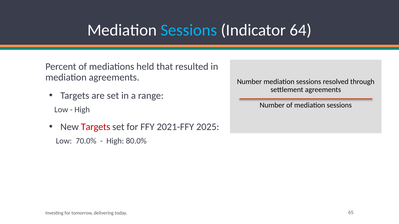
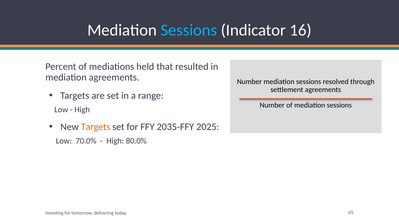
64: 64 -> 16 (301, 30)
Targets colour: red -> orange (96, 127)
2021-FFY: 2021-FFY -> 2035-FFY (175, 127)
